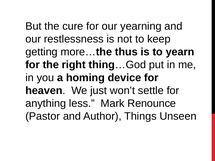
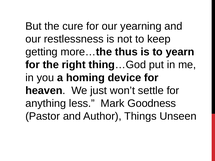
Renounce: Renounce -> Goodness (152, 104)
